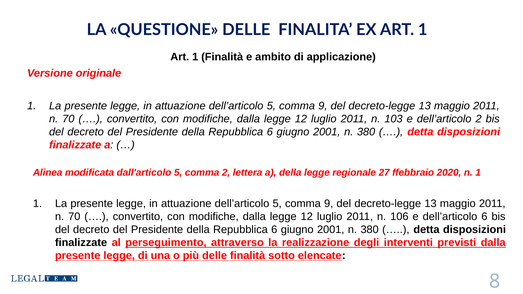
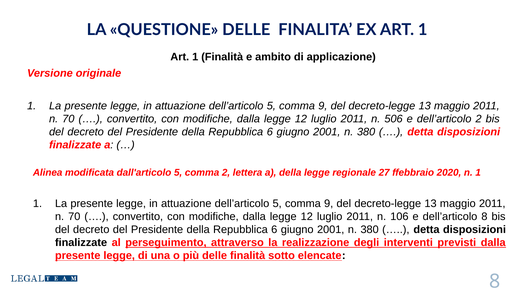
103: 103 -> 506 (394, 119)
dell’articolo 6: 6 -> 8 (484, 217)
